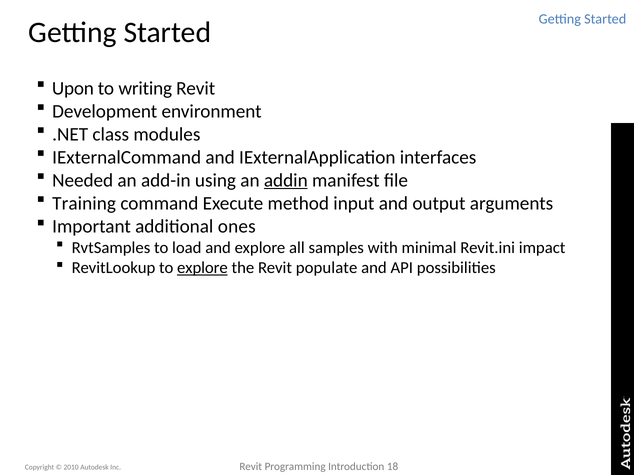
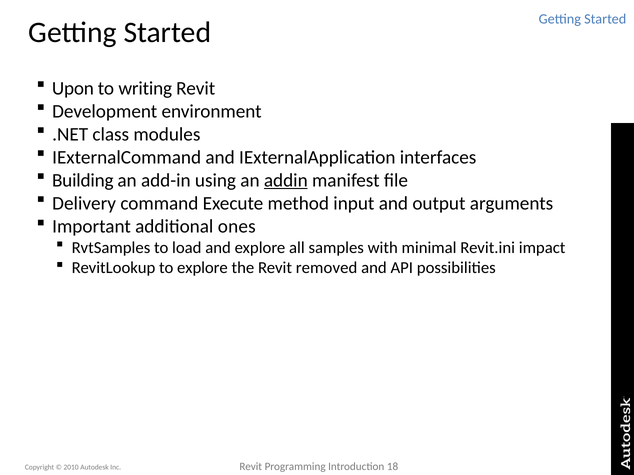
Needed: Needed -> Building (83, 181)
Training: Training -> Delivery (84, 204)
explore underline: present -> none (202, 268)
populate: populate -> removed (327, 268)
